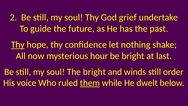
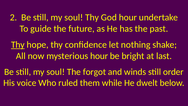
God grief: grief -> hour (128, 17)
The bright: bright -> forgot (94, 72)
them underline: present -> none (90, 83)
